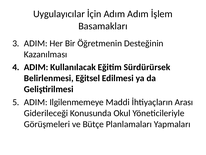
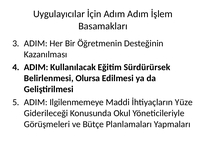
Eğitsel: Eğitsel -> Olursa (88, 78)
Arası: Arası -> Yüze (184, 102)
